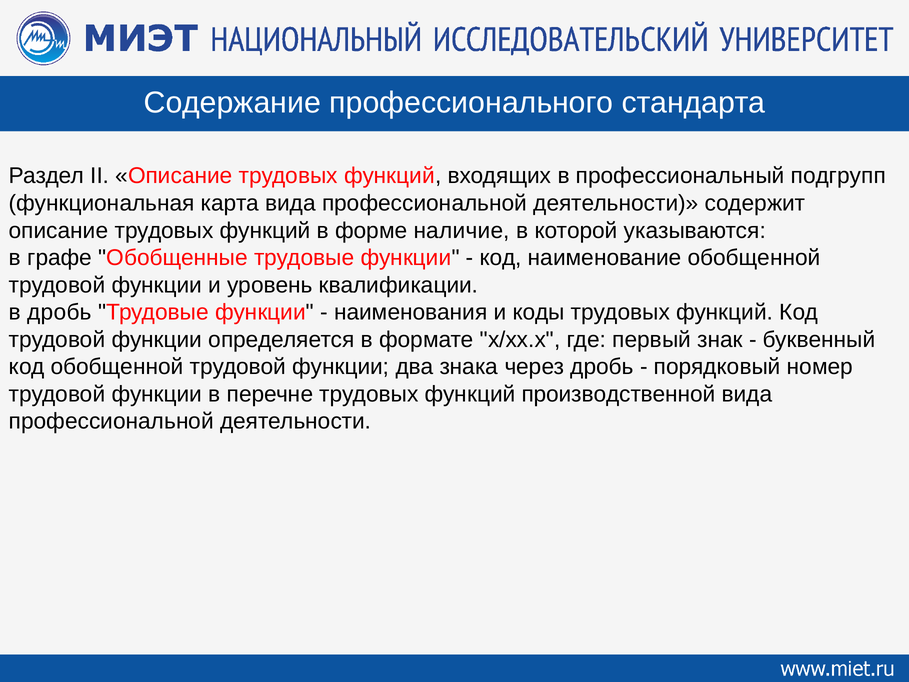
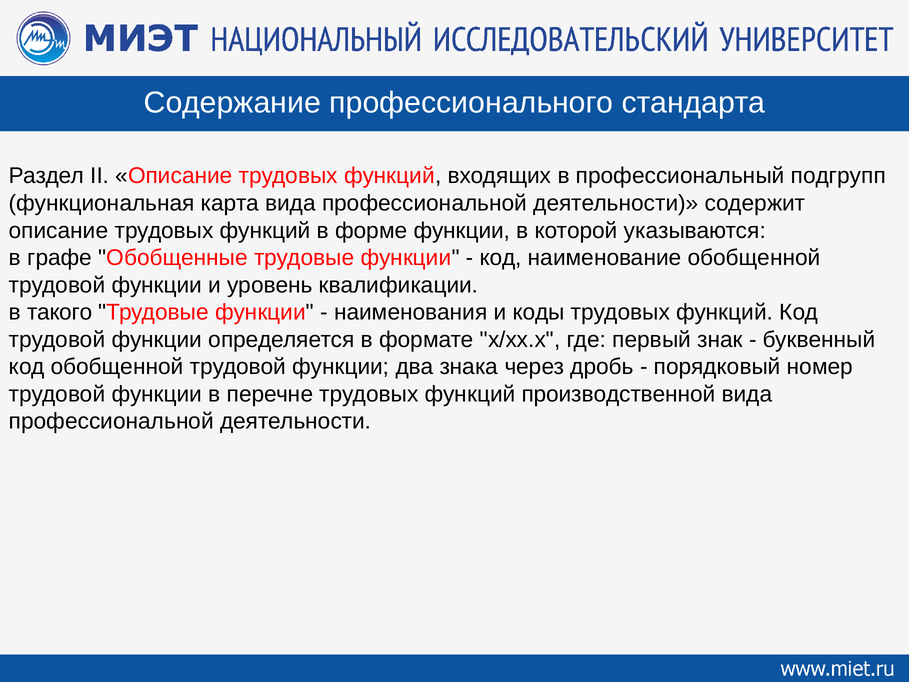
форме наличие: наличие -> функции (462, 230)
в дробь: дробь -> такого (60, 312)
